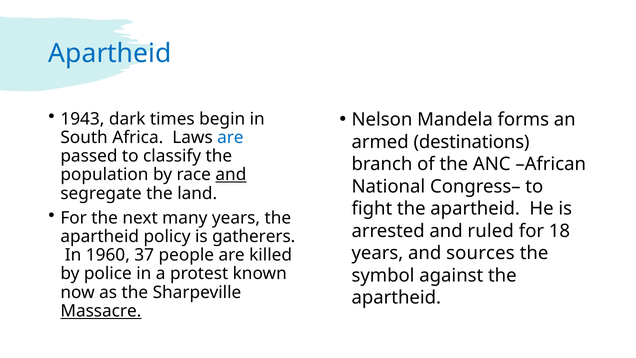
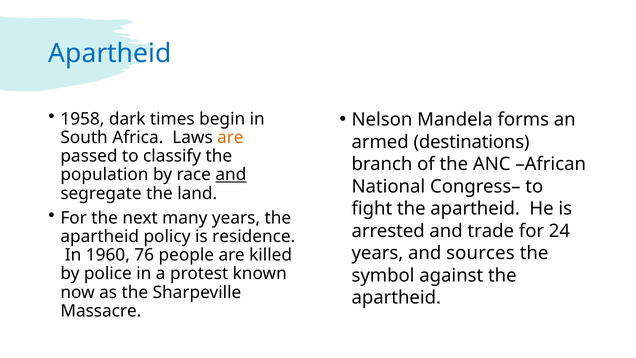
1943: 1943 -> 1958 (82, 119)
are colour: blue -> orange (230, 137)
ruled: ruled -> trade (491, 231)
18: 18 -> 24 (559, 231)
gatherers: gatherers -> residence (254, 236)
37: 37 -> 76 (144, 255)
Massacre underline: present -> none (101, 311)
